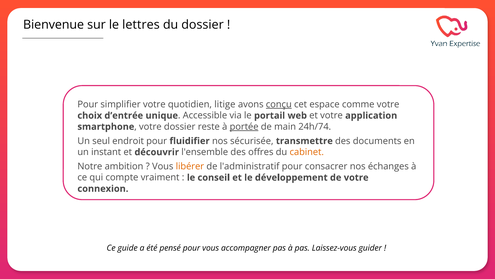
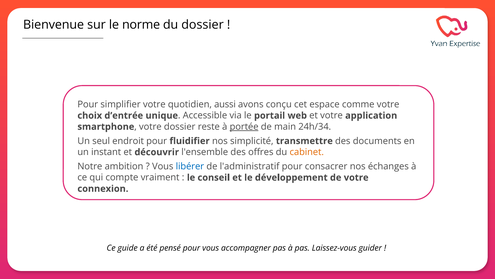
lettres: lettres -> norme (141, 25)
litige: litige -> aussi (225, 104)
conçu underline: present -> none (279, 104)
24h/74: 24h/74 -> 24h/34 (315, 126)
sécurisée: sécurisée -> simplicité (252, 141)
libérer colour: orange -> blue (190, 166)
